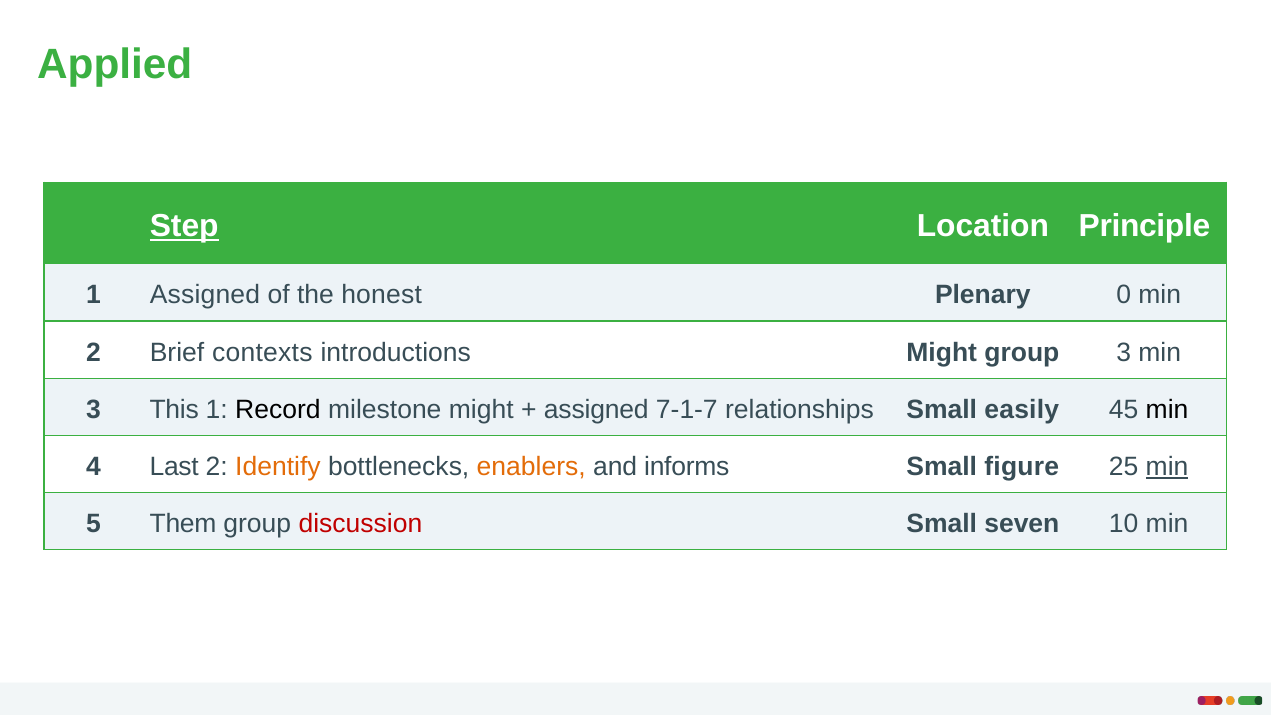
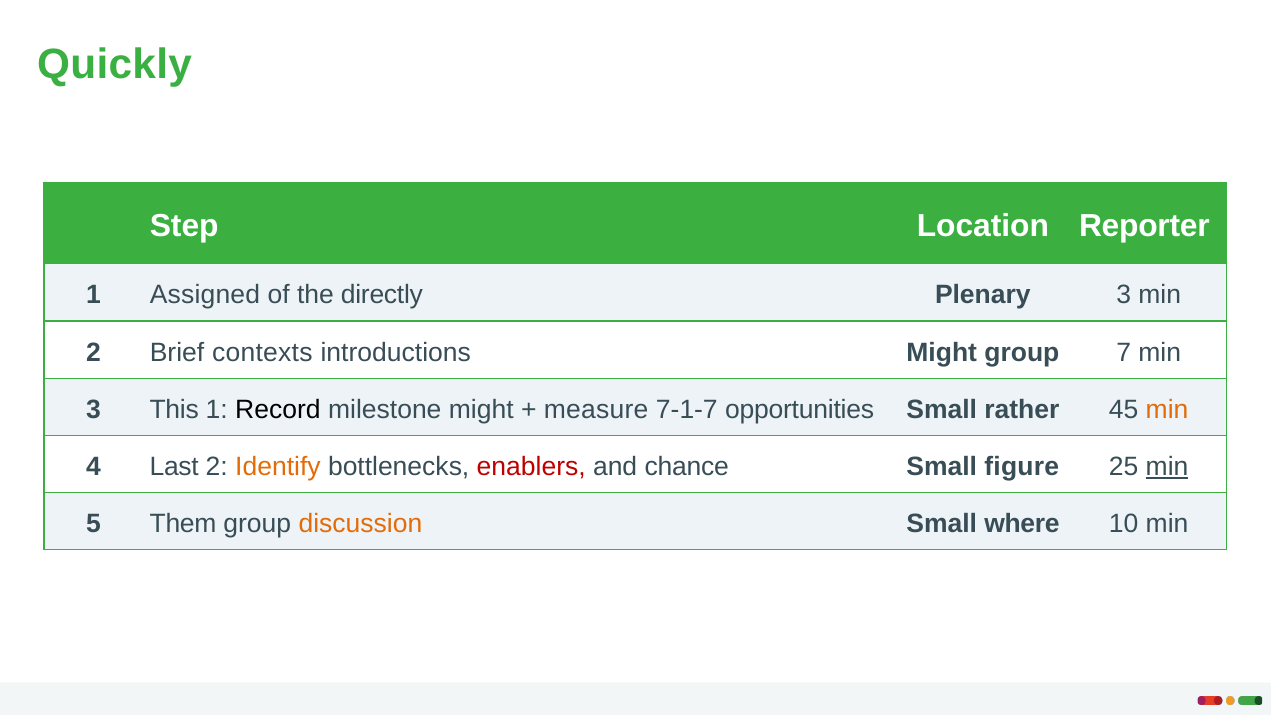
Applied: Applied -> Quickly (115, 65)
Step underline: present -> none (184, 226)
Principle: Principle -> Reporter (1144, 226)
honest: honest -> directly (382, 295)
Plenary 0: 0 -> 3 (1124, 295)
group 3: 3 -> 7 (1124, 352)
assigned: assigned -> measure (596, 409)
relationships: relationships -> opportunities (800, 409)
easily: easily -> rather (1022, 409)
min colour: black -> orange (1167, 409)
enablers colour: orange -> red (531, 467)
informs: informs -> chance (687, 467)
discussion colour: red -> orange (360, 524)
seven: seven -> where (1022, 524)
